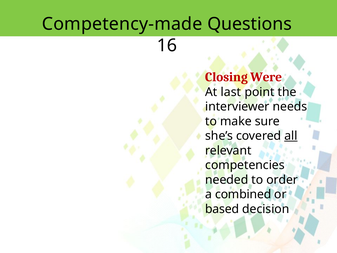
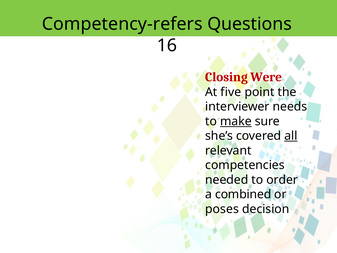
Competency-made: Competency-made -> Competency-refers (122, 24)
last: last -> five (231, 92)
make underline: none -> present (236, 121)
based: based -> poses (222, 209)
